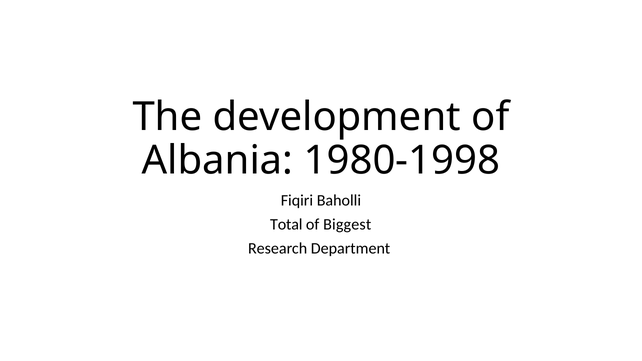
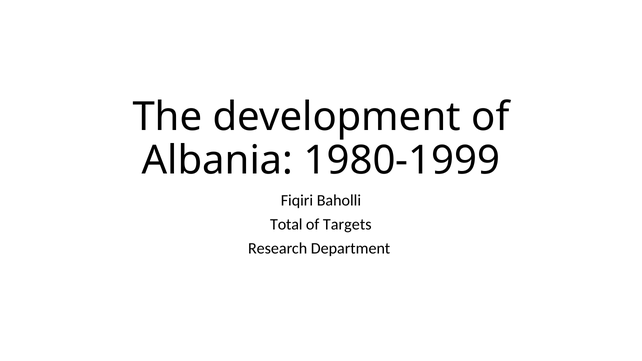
1980-1998: 1980-1998 -> 1980-1999 (402, 160)
Biggest: Biggest -> Targets (347, 225)
